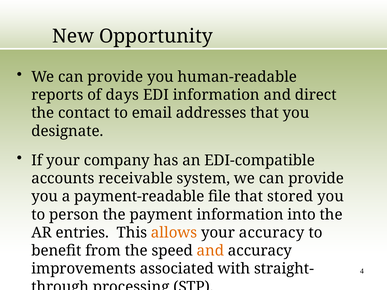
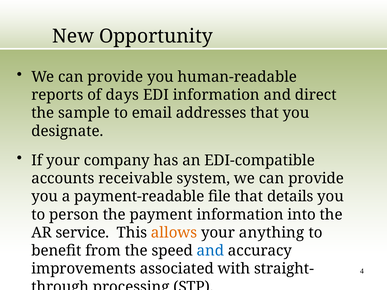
contact: contact -> sample (84, 113)
stored: stored -> details (290, 197)
entries: entries -> service (82, 233)
your accuracy: accuracy -> anything (272, 233)
and colour: orange -> blue (210, 251)
